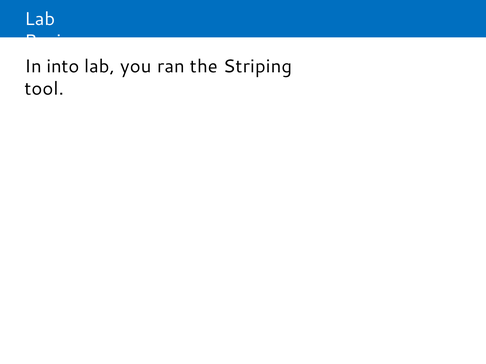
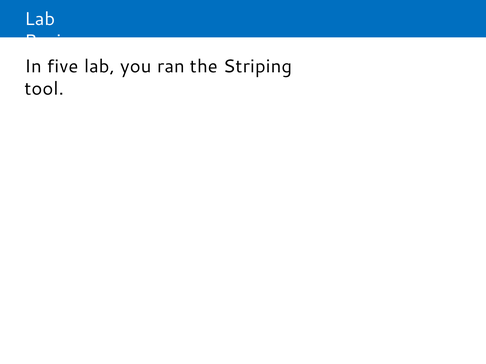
into: into -> five (63, 66)
